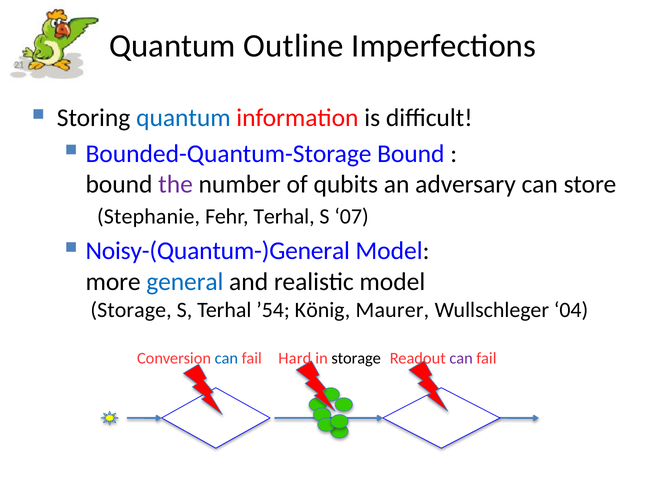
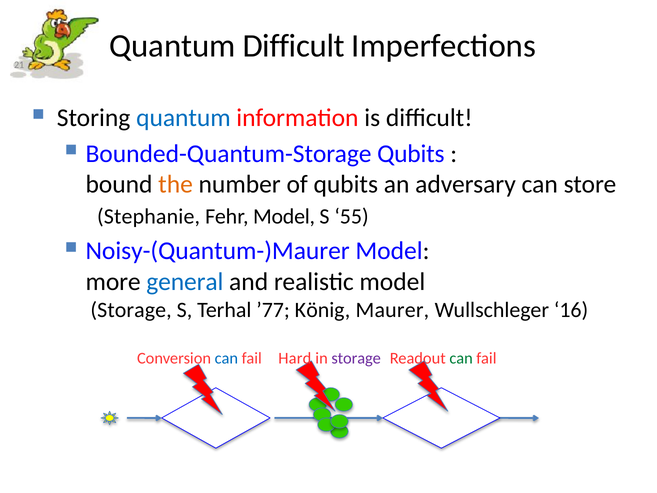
Quantum Outline: Outline -> Difficult (294, 46)
Bounded-Quantum-Storage Bound: Bound -> Qubits (411, 154)
the colour: purple -> orange (176, 184)
Fehr Terhal: Terhal -> Model (284, 216)
07: 07 -> 55 (352, 216)
Noisy-(Quantum-)General: Noisy-(Quantum-)General -> Noisy-(Quantum-)Maurer (218, 251)
’54: ’54 -> ’77 (273, 310)
04: 04 -> 16 (571, 310)
storage colour: black -> purple (356, 358)
can colour: purple -> green (461, 358)
